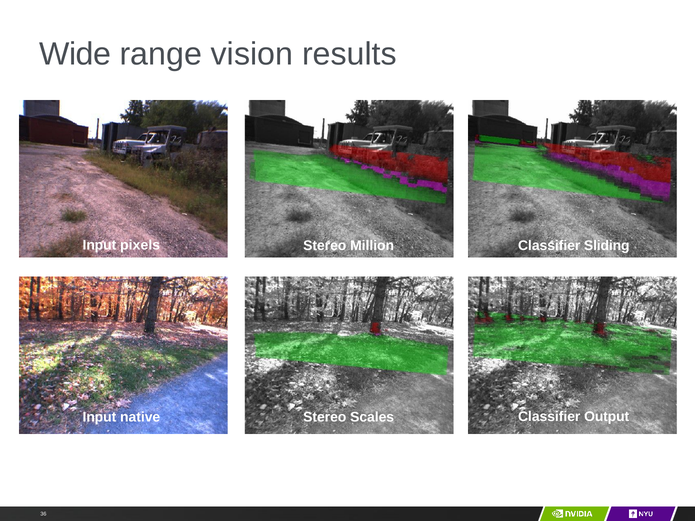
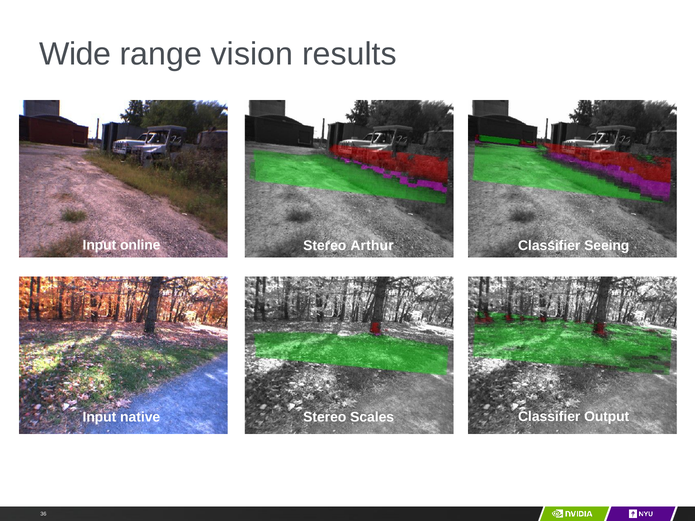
pixels: pixels -> online (140, 245)
Million: Million -> Arthur (372, 246)
Sliding: Sliding -> Seeing (607, 246)
